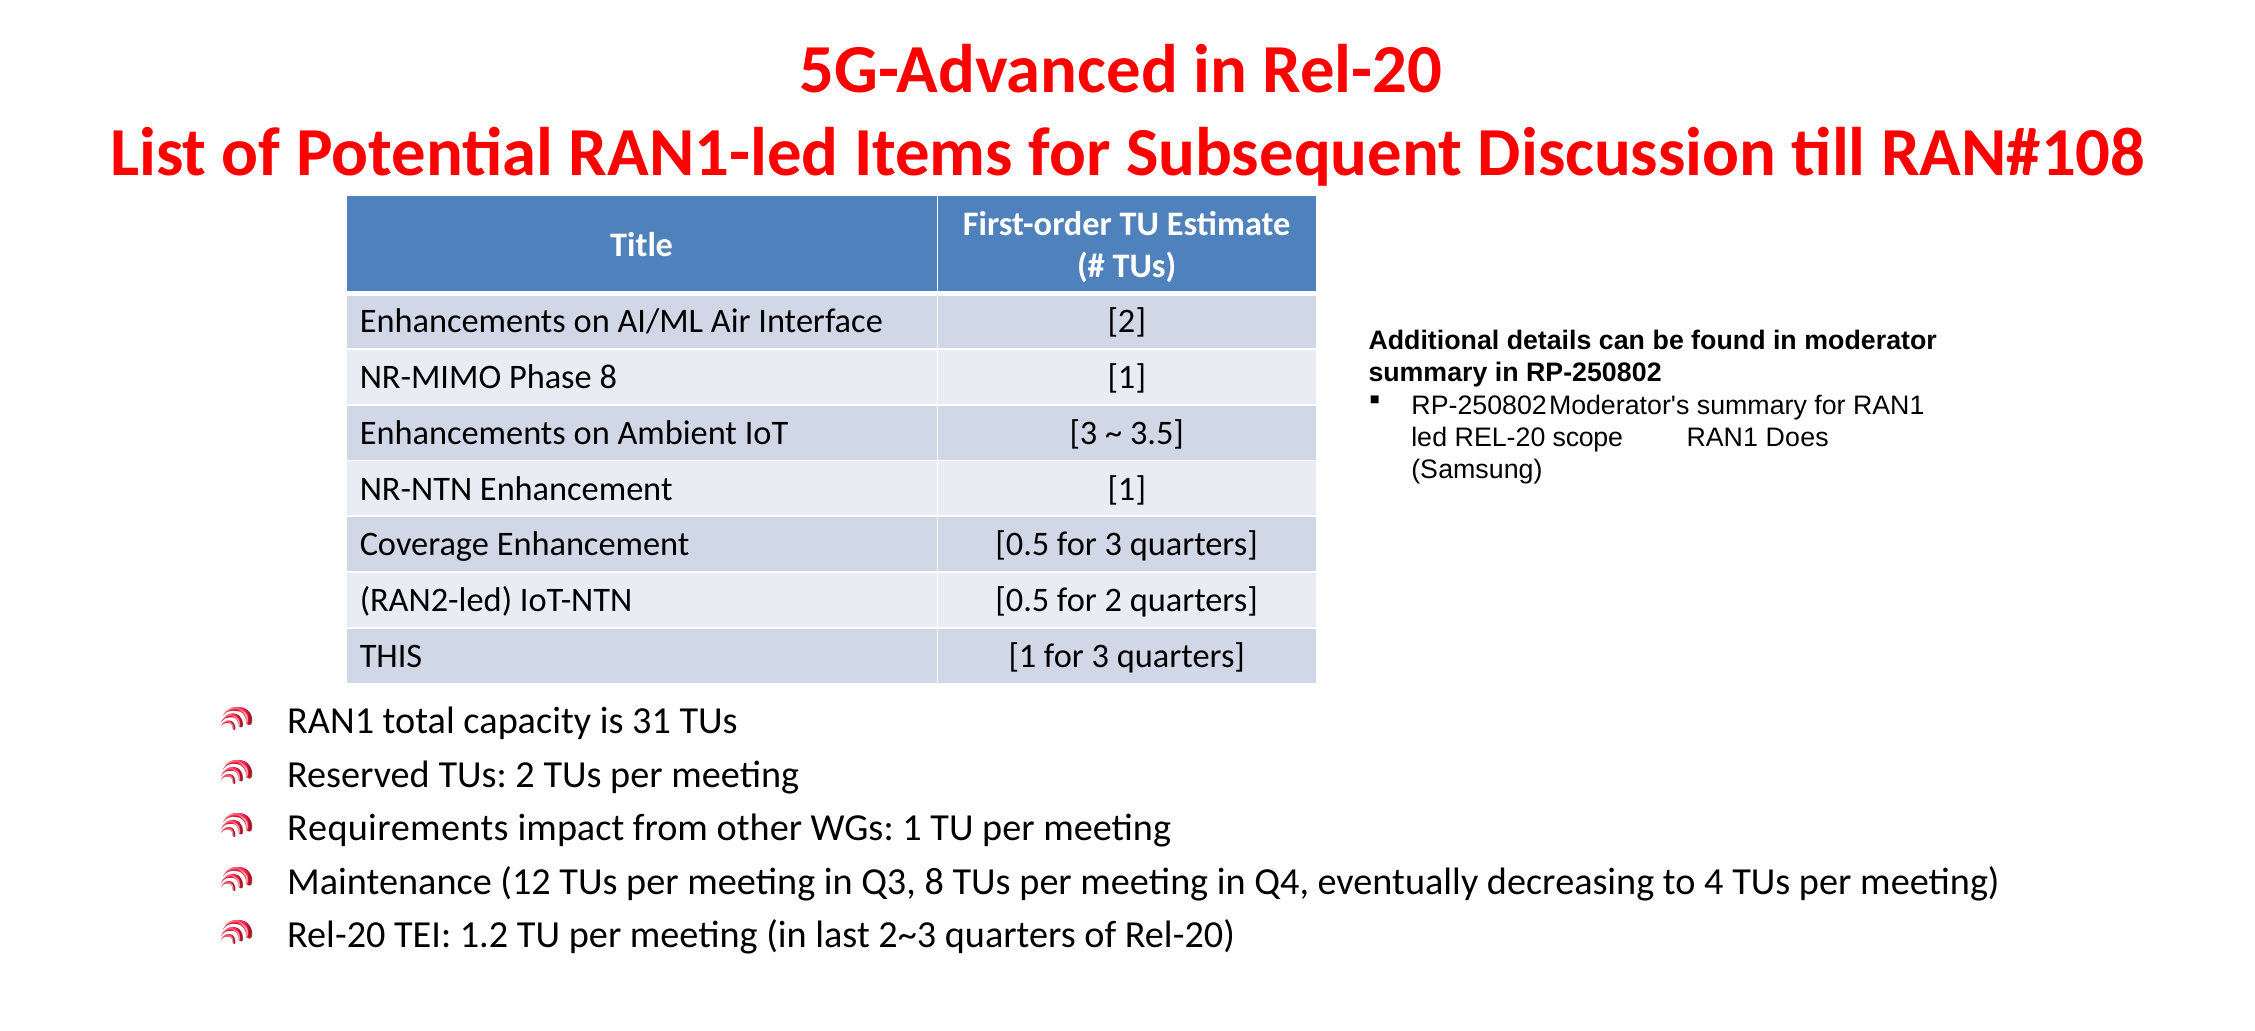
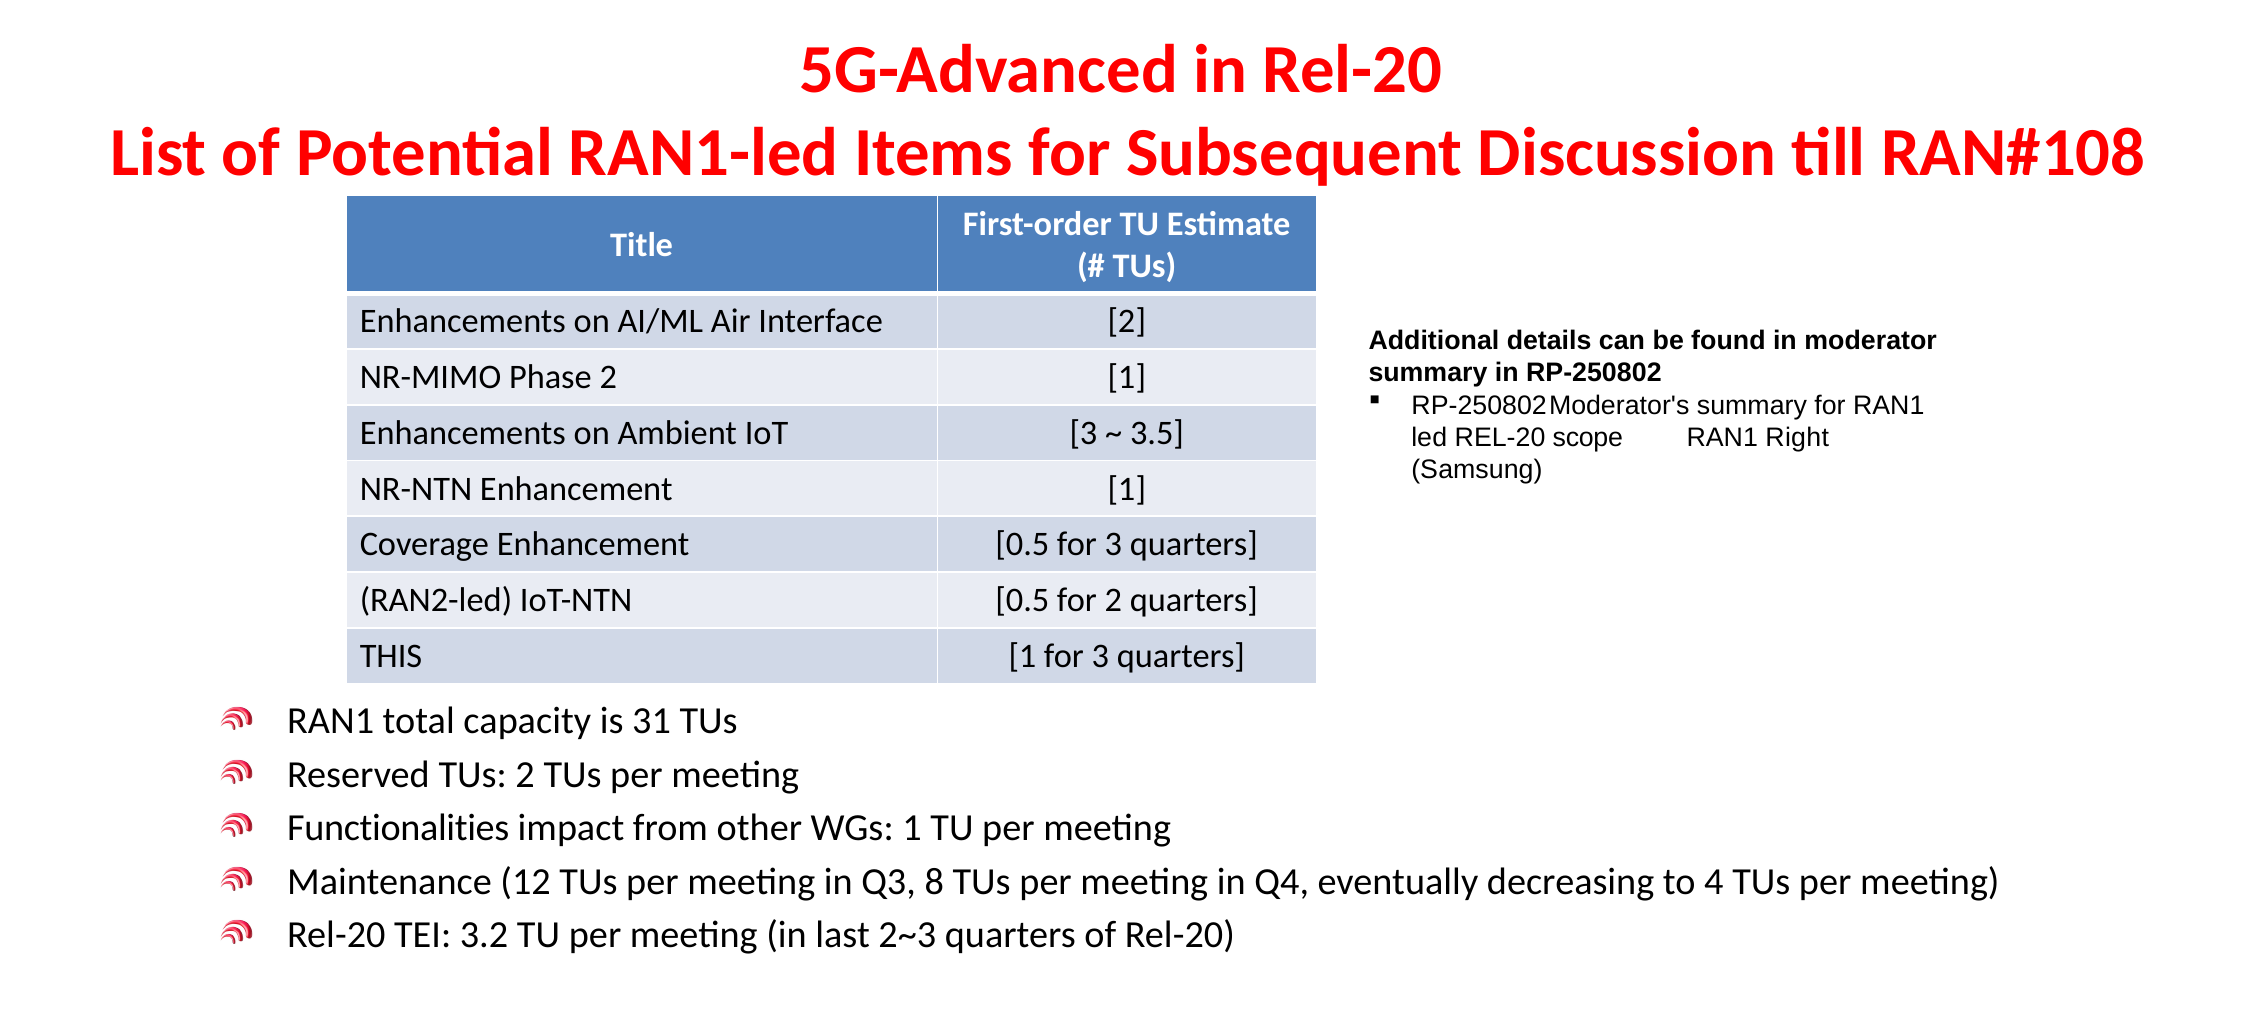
Phase 8: 8 -> 2 (608, 377)
Does: Does -> Right (1797, 437)
Requirements: Requirements -> Functionalities (398, 828)
1.2: 1.2 -> 3.2 (484, 935)
